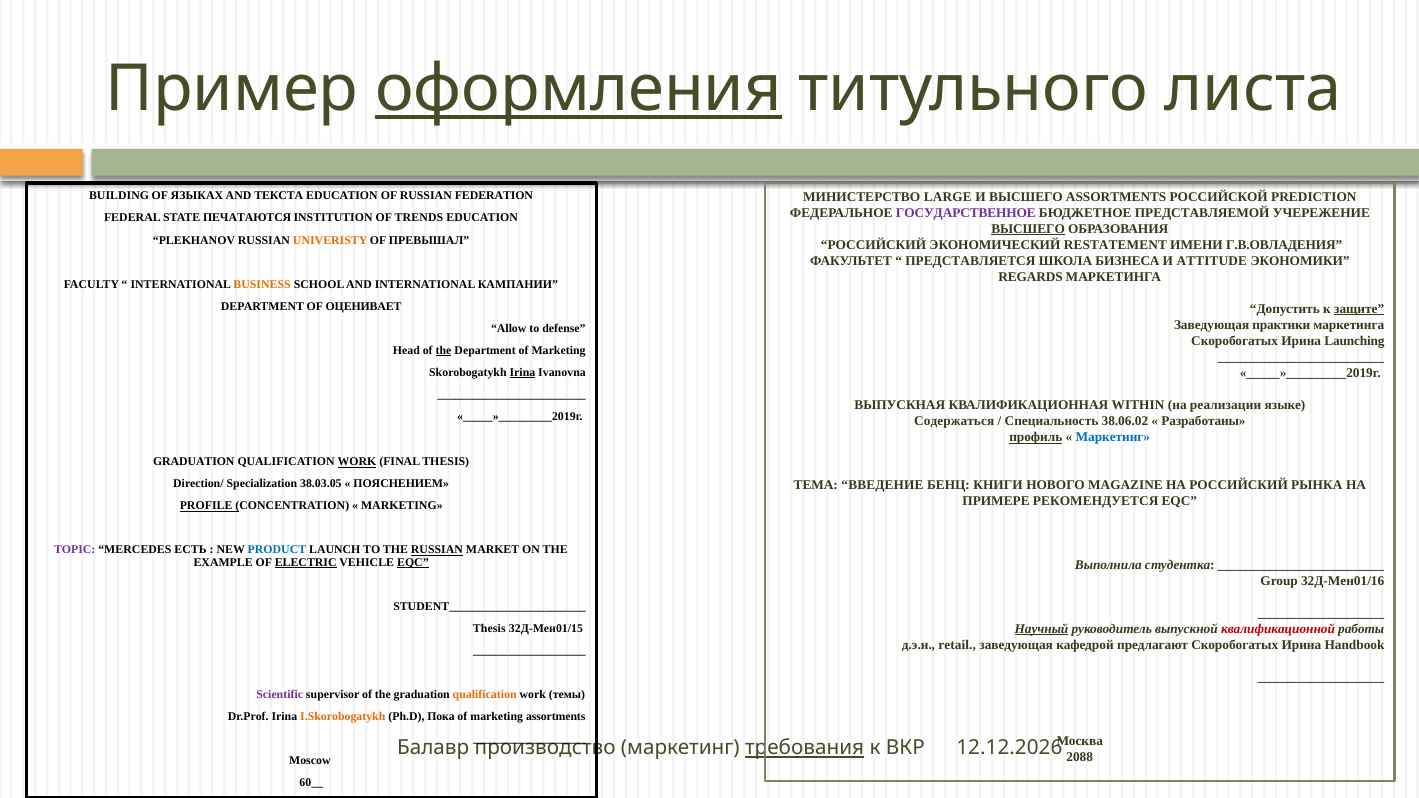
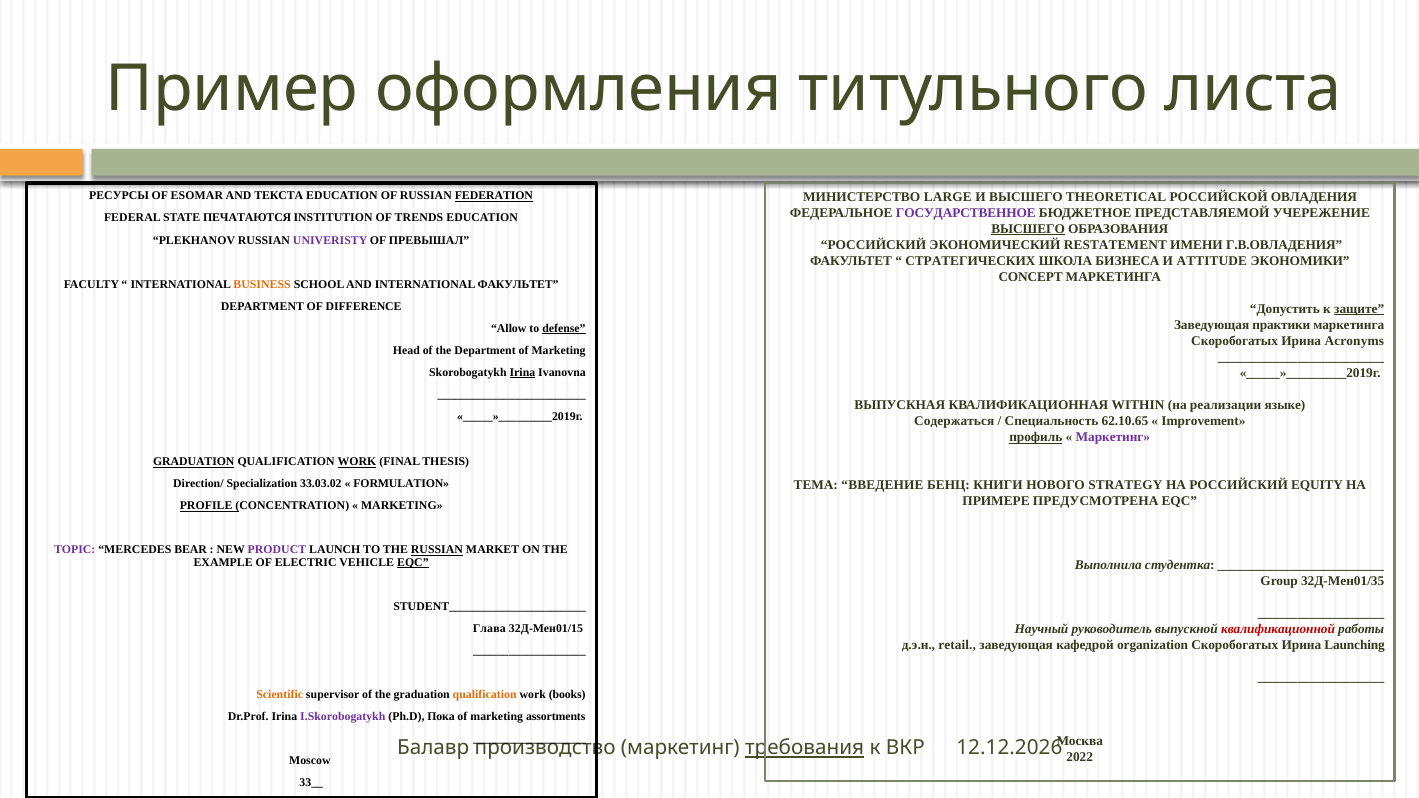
оформления underline: present -> none (579, 89)
BUILDING: BUILDING -> РЕСУРСЫ (119, 196)
ЯЗЫКАХ: ЯЗЫКАХ -> ESOMAR (197, 196)
FEDERATION underline: none -> present (494, 196)
ВЫСШЕГО ASSORTMENTS: ASSORTMENTS -> THEORETICAL (1116, 197)
PREDICTION: PREDICTION -> ОВЛАДЕНИЯ (1314, 197)
UNIVERISTY colour: orange -> purple (330, 240)
ПРЕДСТАВЛЯЕТСЯ: ПРЕДСТАВЛЯЕТСЯ -> СТРАТЕГИЧЕСКИХ (970, 261)
REGARDS: REGARDS -> CONCEPT (1031, 277)
INTERNATIONAL КАМПАНИИ: КАМПАНИИ -> ФАКУЛЬТЕТ (518, 284)
ОЦЕНИВАЕТ: ОЦЕНИВАЕТ -> DIFFERENCE (364, 306)
defense underline: none -> present (564, 328)
Launching: Launching -> Acronyms (1354, 341)
the underline: present -> none (444, 350)
38.06.02: 38.06.02 -> 62.10.65 (1125, 421)
Разработаны: Разработаны -> Improvement (1203, 421)
Маркетинг colour: blue -> purple (1113, 437)
GRADUATION underline: none -> present (194, 462)
38.03.05: 38.03.05 -> 33.03.02 (321, 484)
ПОЯСНЕНИЕМ: ПОЯСНЕНИЕМ -> FORMULATION (401, 484)
MAGAZINE: MAGAZINE -> STRATEGY (1125, 485)
РЫНКА: РЫНКА -> EQUITY (1317, 485)
РЕКОМЕНДУЕТСЯ: РЕКОМЕНДУЕТСЯ -> ПРЕДУСМОТРЕНА (1096, 501)
ЕСТЬ: ЕСТЬ -> BEAR (191, 550)
PRODUCT colour: blue -> purple (277, 550)
ELECTRIC underline: present -> none (306, 563)
32Д-Мен01/16: 32Д-Мен01/16 -> 32Д-Мен01/35 (1343, 581)
Научный underline: present -> none (1041, 629)
Thesis: Thesis -> Глава (489, 629)
предлагают: предлагают -> organization (1153, 645)
Handbook: Handbook -> Launching (1355, 645)
Scientific colour: purple -> orange (280, 695)
темы: темы -> books (567, 695)
I.Skorobogatykh colour: orange -> purple (343, 717)
2088: 2088 -> 2022 (1080, 757)
60__: 60__ -> 33__ (311, 783)
